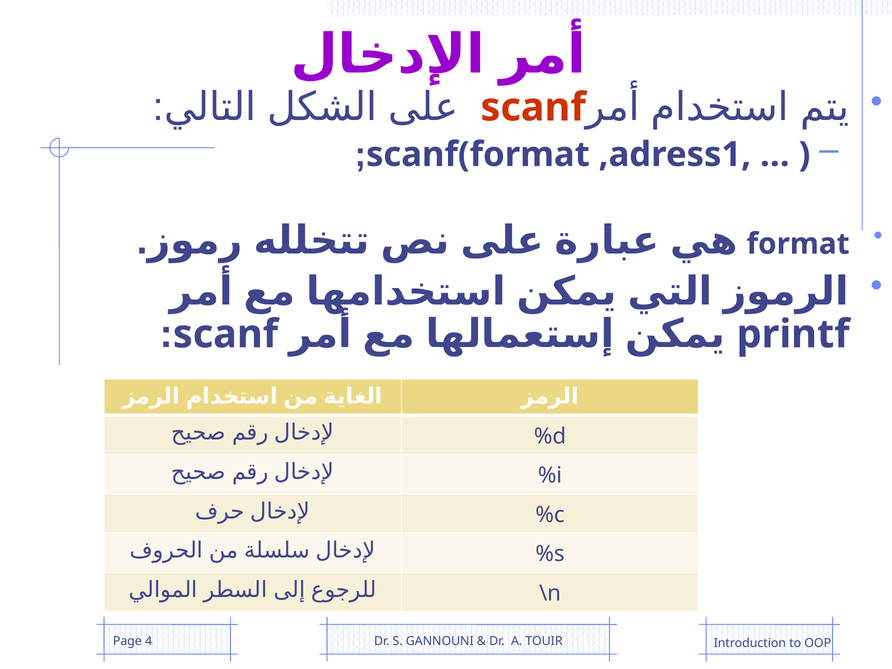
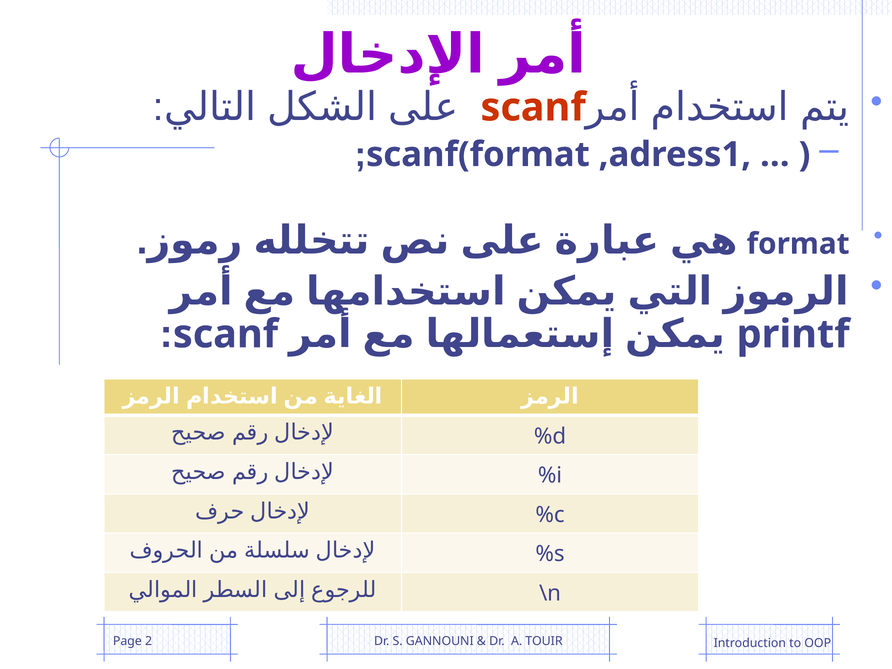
4: 4 -> 2 (149, 641)
